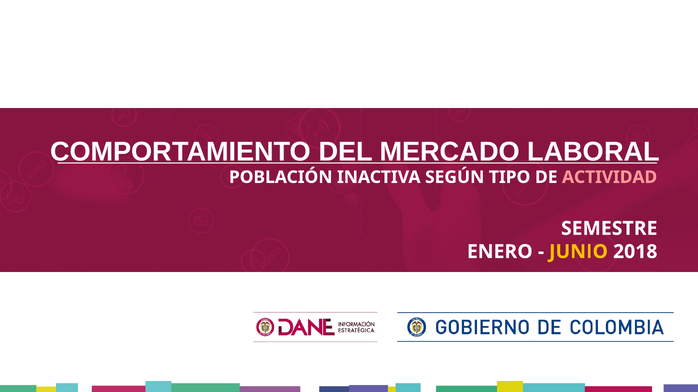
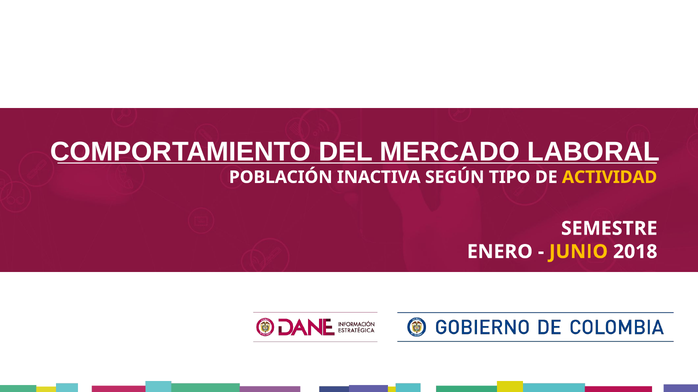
ACTIVIDAD colour: pink -> yellow (610, 177)
